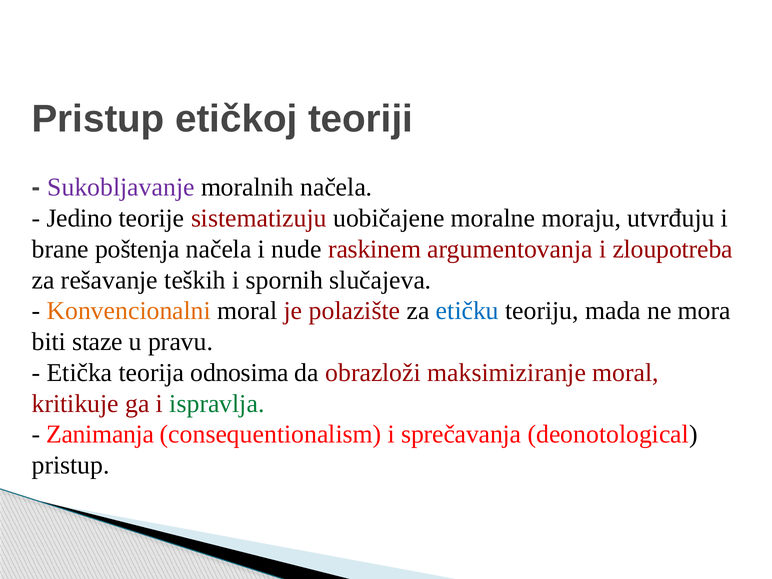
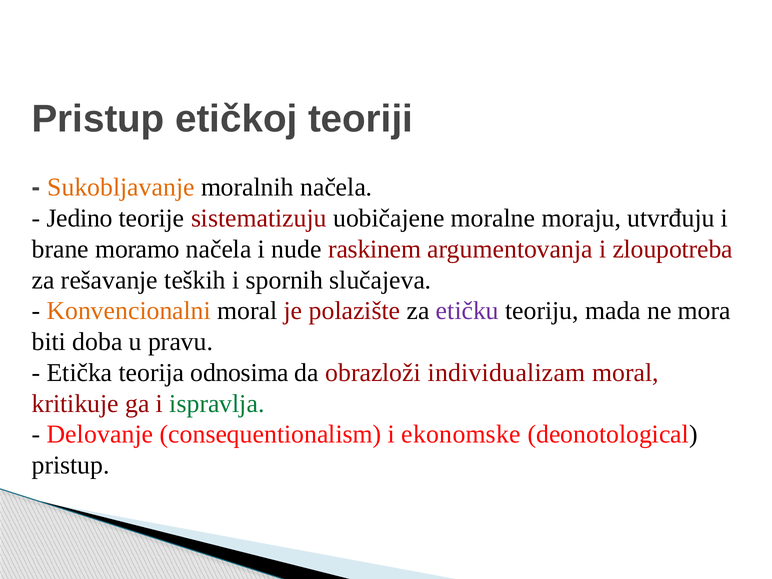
Sukobljavanje colour: purple -> orange (121, 187)
poštenja: poštenja -> moramo (137, 249)
etičku colour: blue -> purple (467, 311)
staze: staze -> doba (97, 342)
maksimiziranje: maksimiziranje -> individualizam (507, 373)
Zanimanja: Zanimanja -> Delovanje (100, 434)
sprečavanja: sprečavanja -> ekonomske (461, 434)
